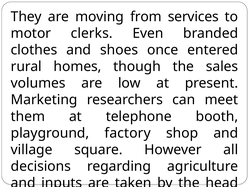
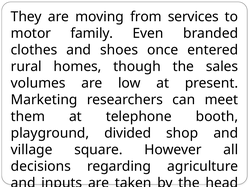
motor clerks: clerks -> family (92, 33)
factory: factory -> divided (128, 133)
